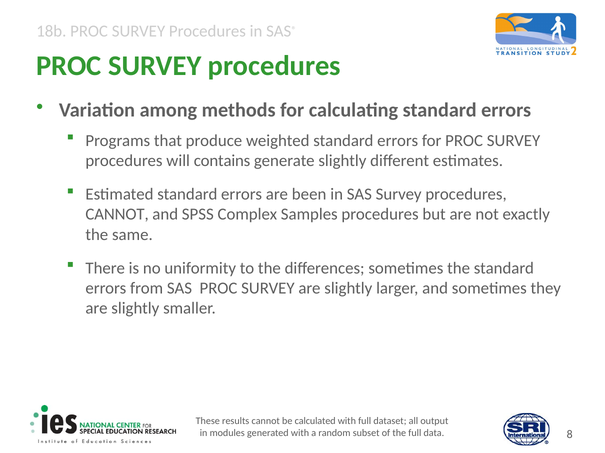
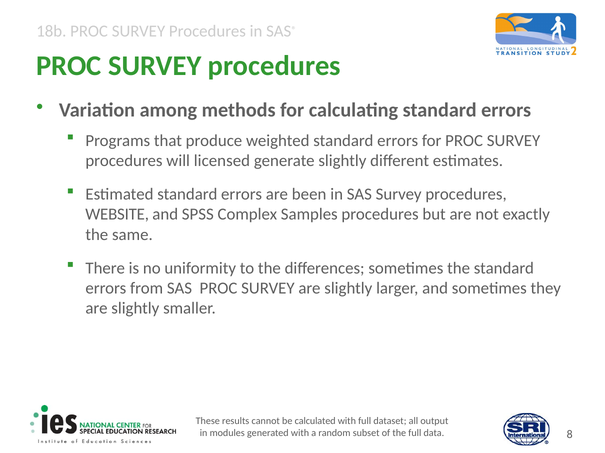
contains: contains -> licensed (222, 161)
CANNOT: CANNOT -> WEBSITE (117, 215)
